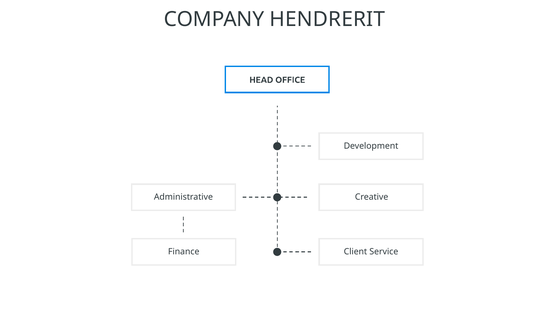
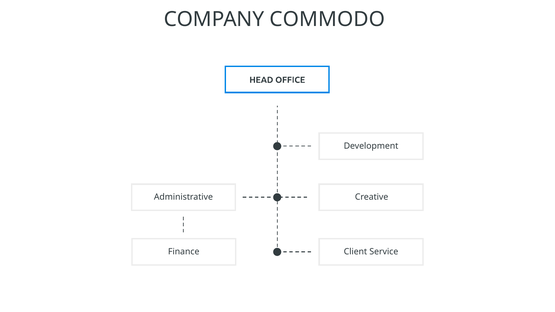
HENDRERIT: HENDRERIT -> COMMODO (327, 19)
